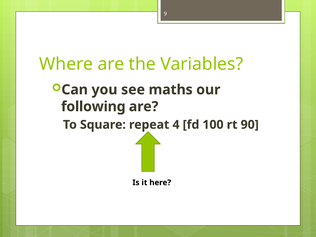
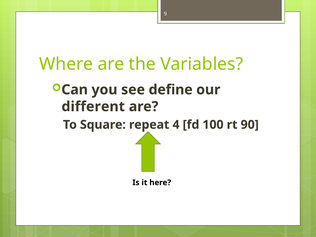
maths: maths -> define (171, 90)
following: following -> different (93, 107)
